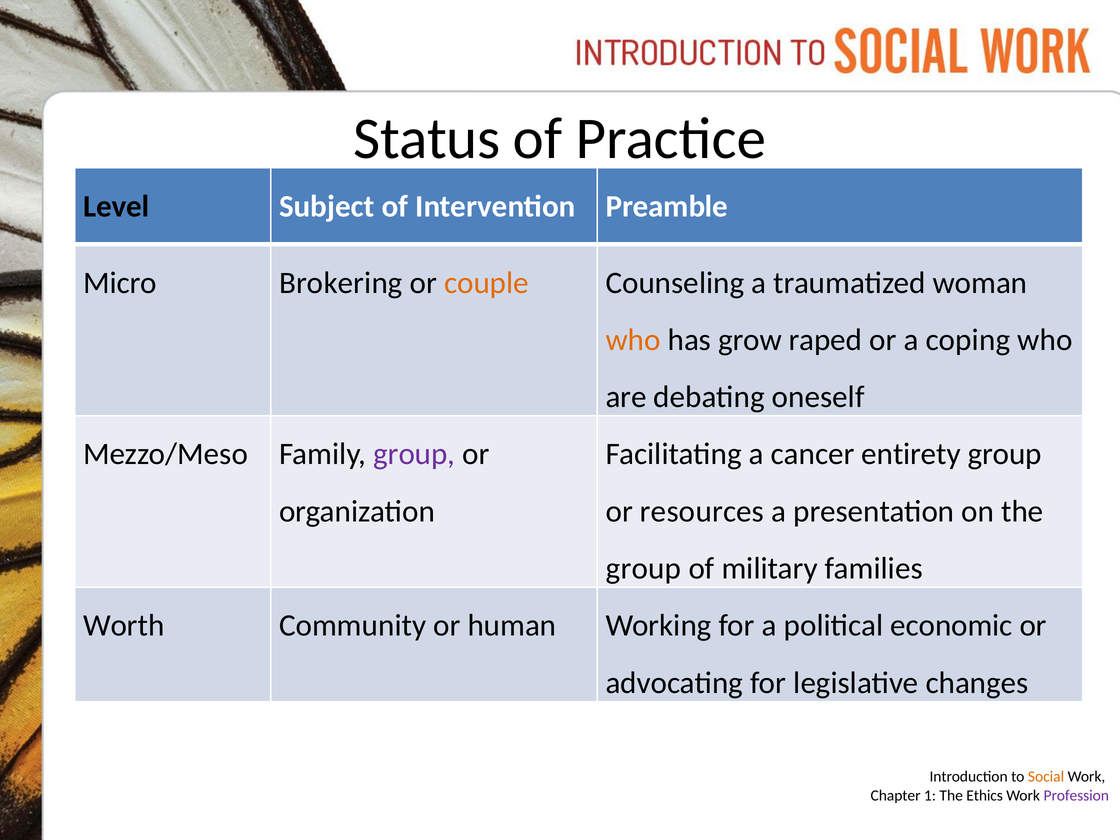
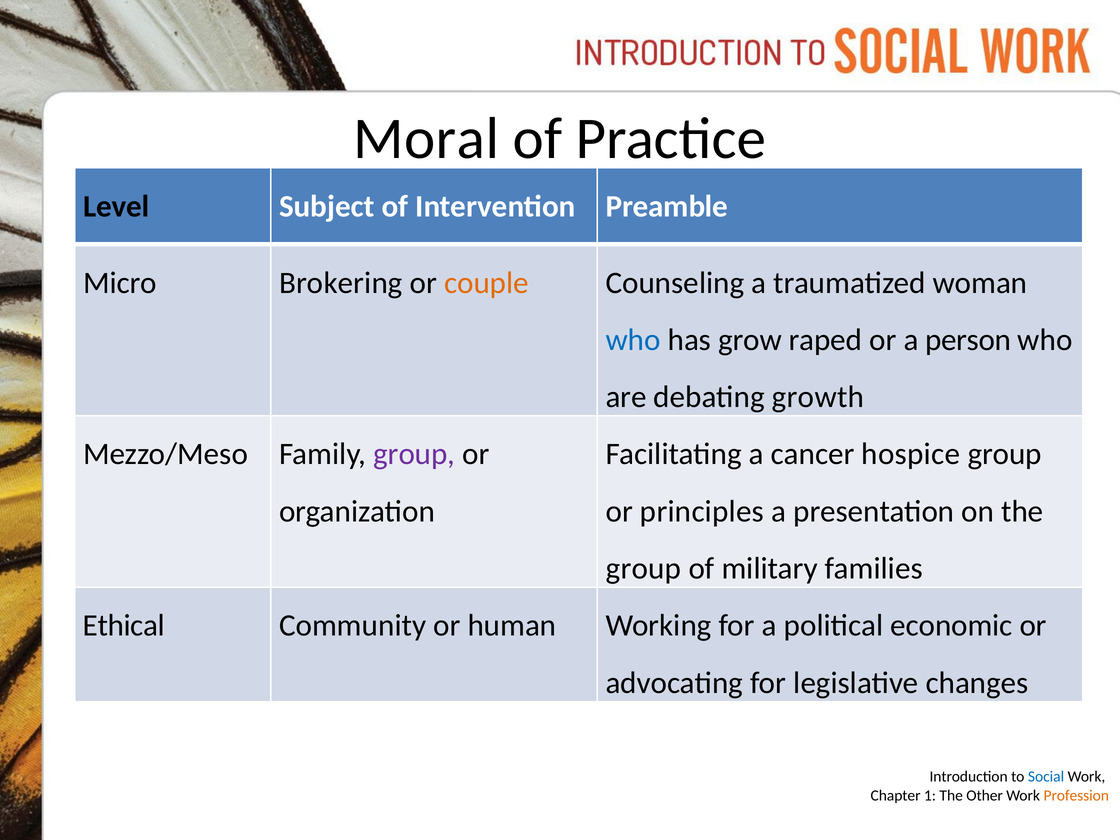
Status: Status -> Moral (426, 139)
who colour: orange -> blue (633, 340)
coping: coping -> person (968, 340)
oneself: oneself -> growth (818, 397)
entirety: entirety -> hospice (911, 454)
resources: resources -> principles (702, 511)
Worth: Worth -> Ethical (124, 626)
Social colour: orange -> blue (1046, 777)
Ethics: Ethics -> Other (985, 795)
Profession colour: purple -> orange (1076, 795)
